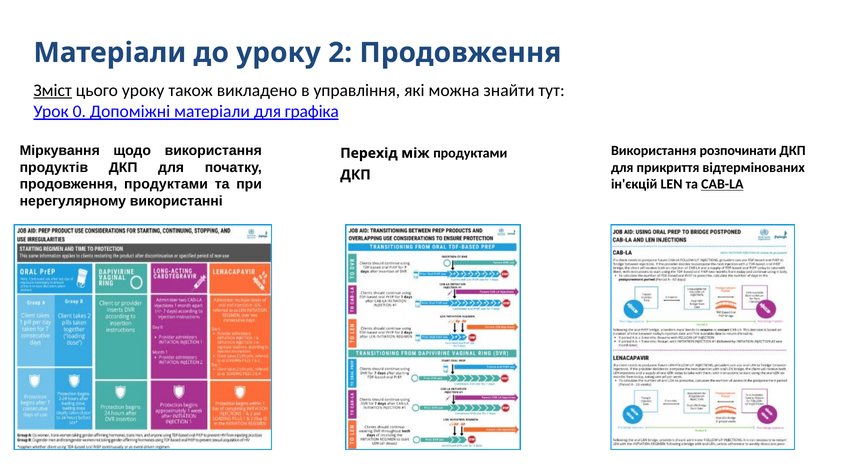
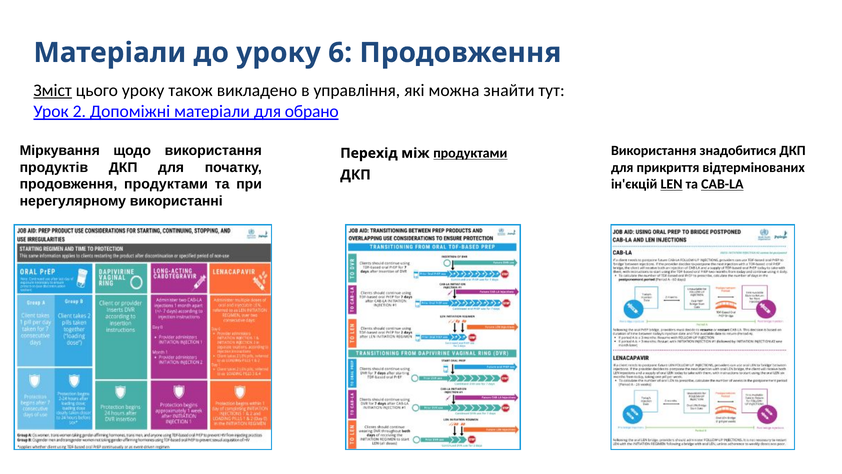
2: 2 -> 6 (340, 53)
0: 0 -> 2 (79, 112)
графіка: графіка -> обрано (312, 112)
розпочинати: розпочинати -> знадобитися (738, 150)
продуктами underline: none -> present (470, 153)
LEN underline: none -> present (672, 184)
